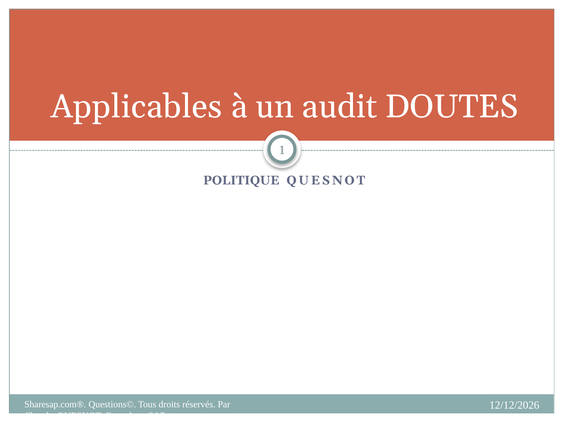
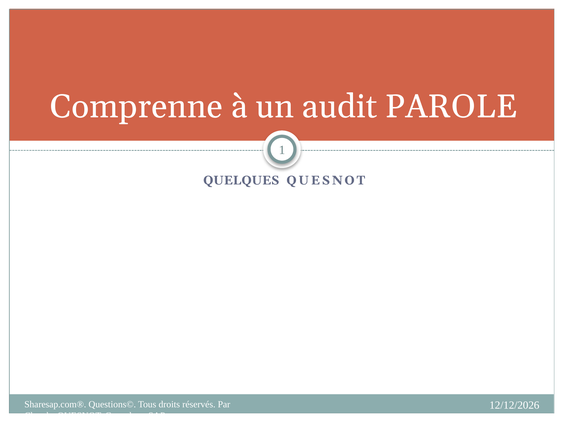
Applicables: Applicables -> Comprenne (137, 107)
DOUTES: DOUTES -> PAROLE (451, 107)
POLITIQUE: POLITIQUE -> QUELQUES (241, 180)
